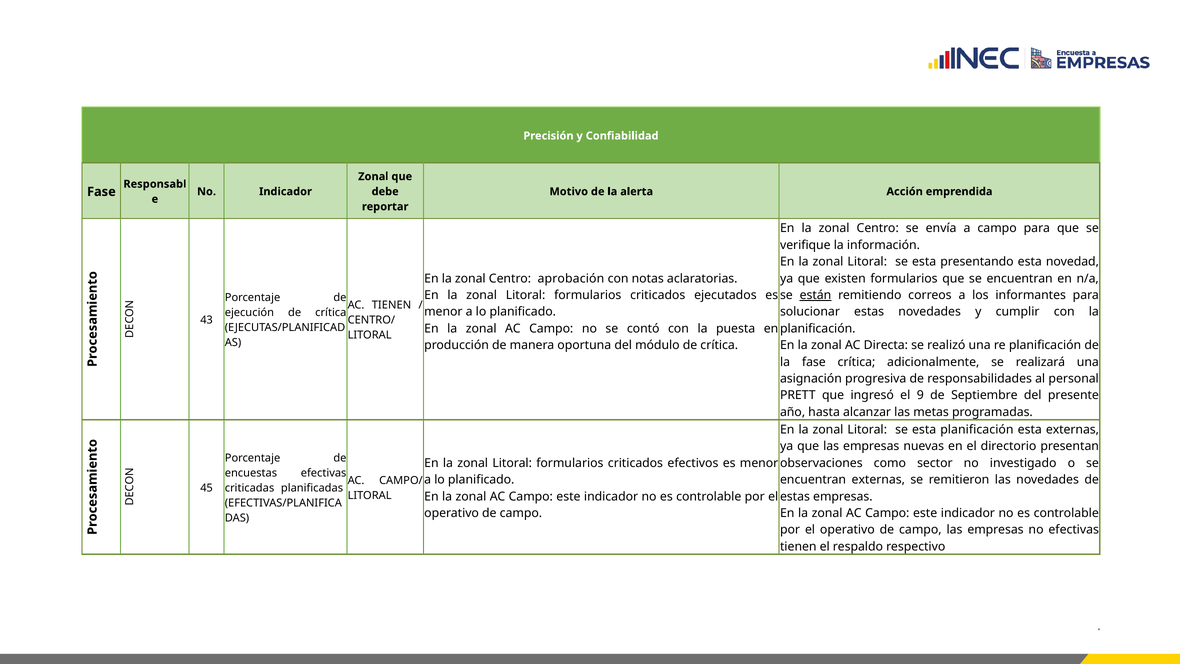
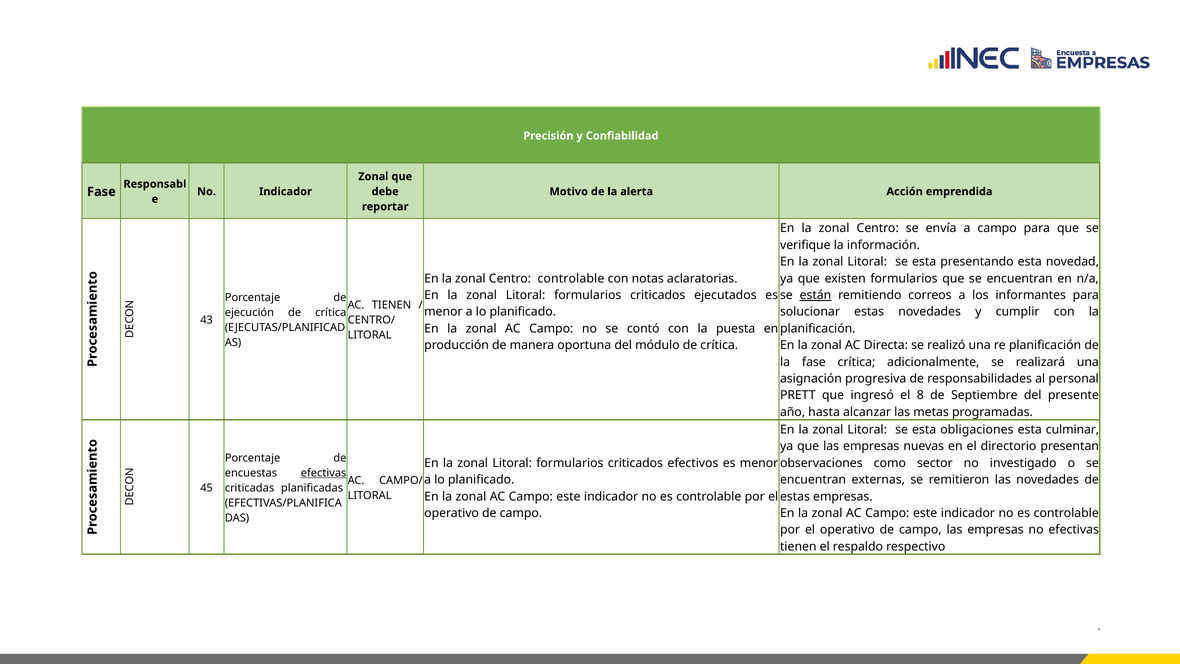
Centro aprobación: aprobación -> controlable (571, 278)
9: 9 -> 8 (920, 395)
esta planificación: planificación -> obligaciones (977, 430)
esta externas: externas -> culminar (1072, 430)
efectivas underline: none -> present (324, 473)
